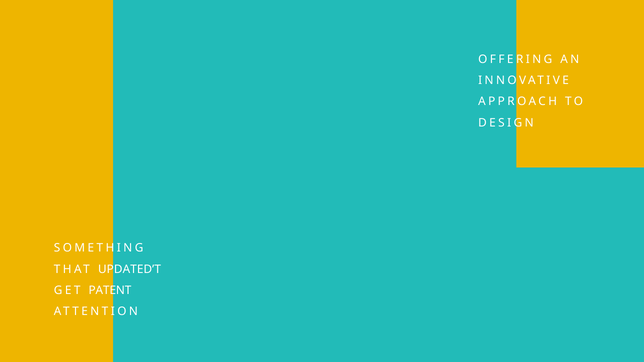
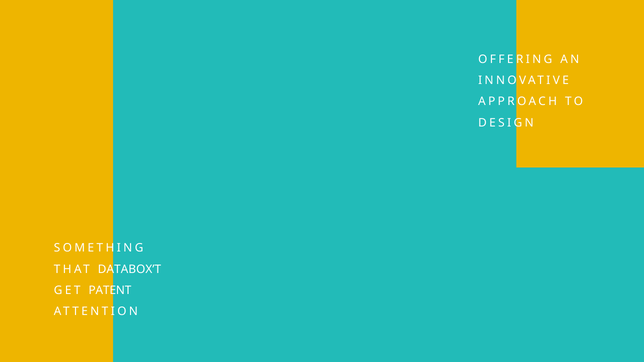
UPDATED’T: UPDATED’T -> DATABOX’T (129, 269)
